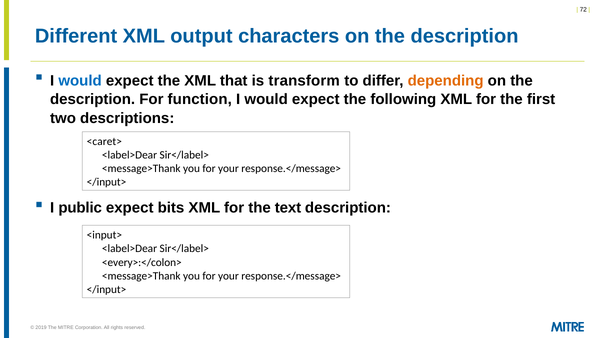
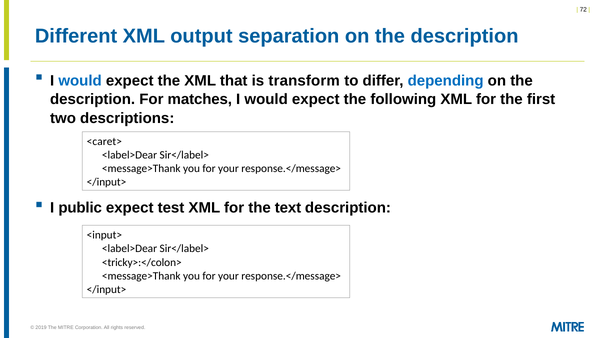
characters: characters -> separation (289, 36)
depending colour: orange -> blue (446, 81)
function: function -> matches (200, 99)
bits: bits -> test (171, 208)
<every>:</colon>: <every>:</colon> -> <tricky>:</colon> (142, 262)
